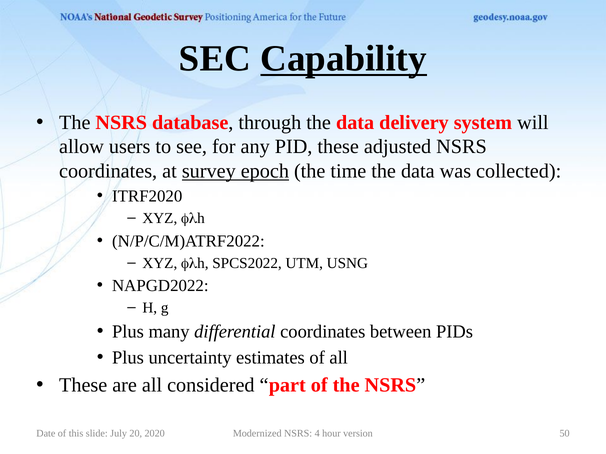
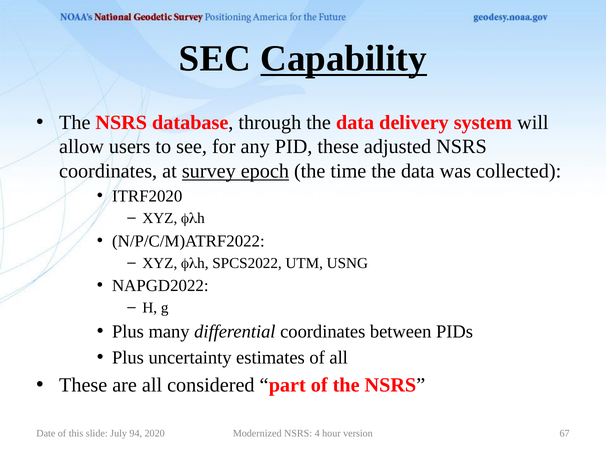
20: 20 -> 94 (136, 434)
50: 50 -> 67 (565, 434)
